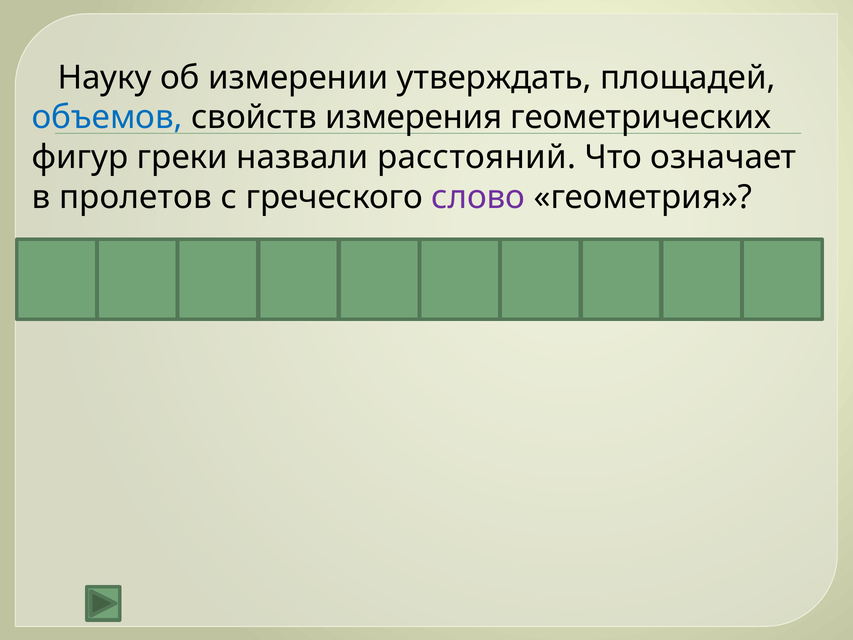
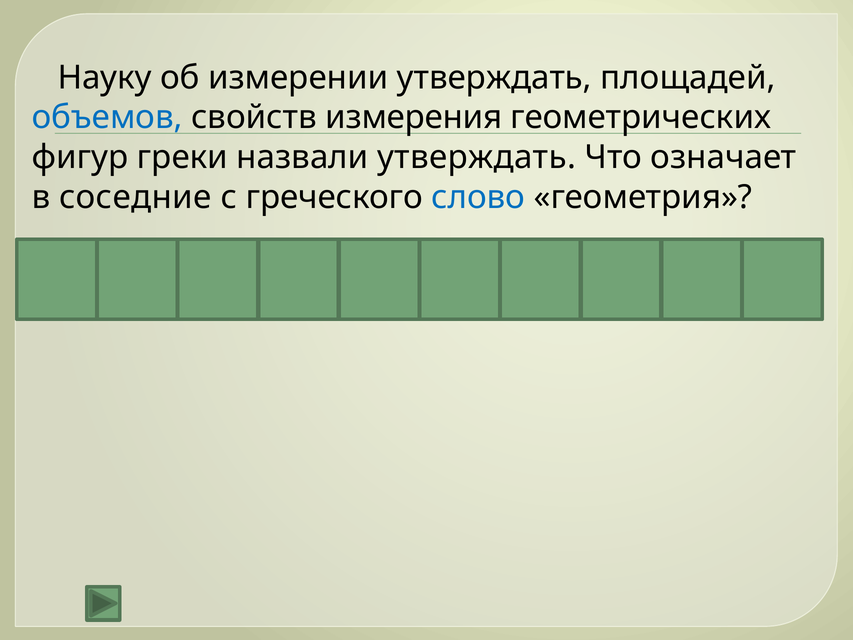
назвали расстояний: расстояний -> утверждать (477, 157)
пролетов: пролетов -> соседние (135, 197)
слово colour: purple -> blue (478, 197)
